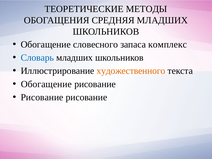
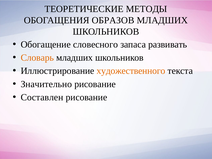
СРЕДНЯЯ: СРЕДНЯЯ -> ОБРАЗОВ (113, 20)
комплекс: комплекс -> развивать (168, 44)
Словарь colour: blue -> orange (37, 58)
Обогащение: Обогащение -> Значительно (46, 84)
Рисование: Рисование -> Составлен (42, 97)
